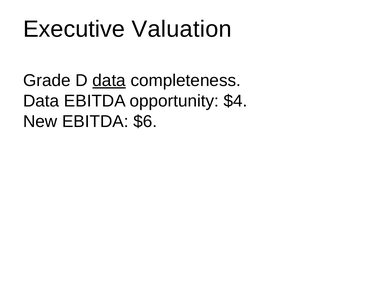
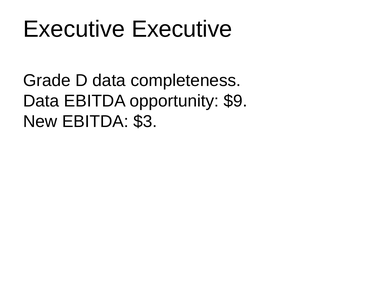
Executive Valuation: Valuation -> Executive (182, 29)
data underline: present -> none (109, 81)
$4: $4 -> $9 (236, 101)
$6: $6 -> $3 (145, 122)
